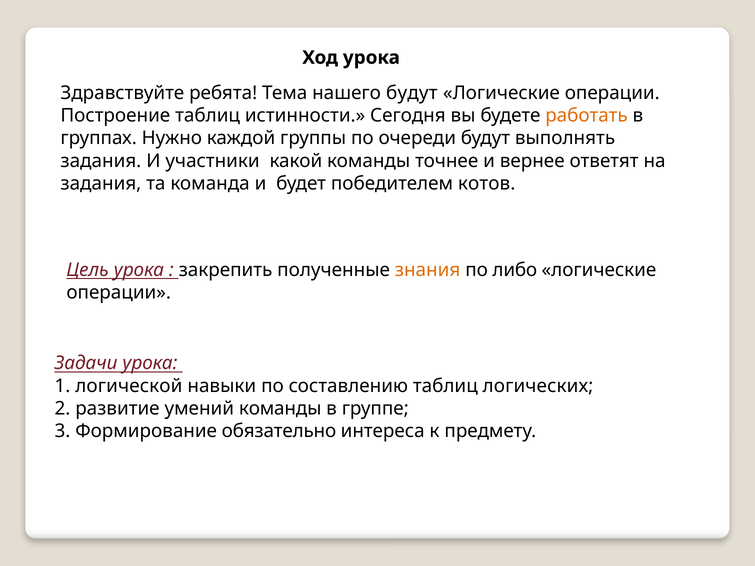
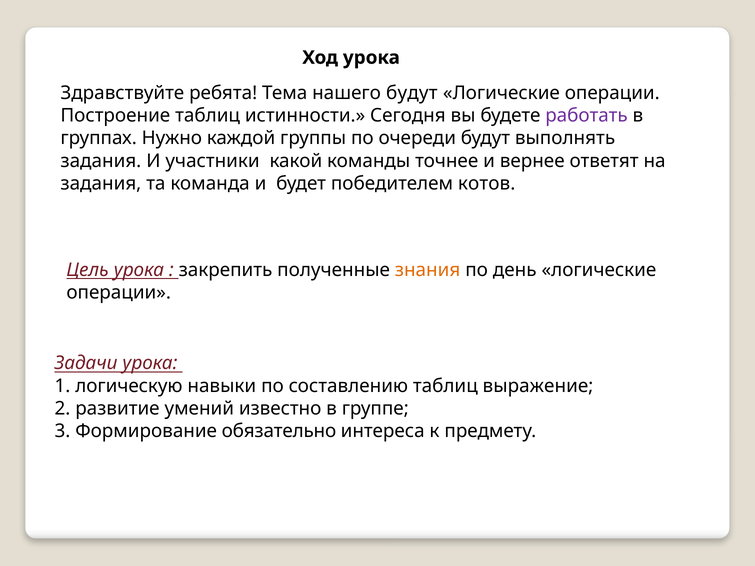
работать colour: orange -> purple (587, 116)
либо: либо -> день (515, 270)
логической: логической -> логическую (129, 386)
логических: логических -> выражение (538, 386)
умений команды: команды -> известно (280, 409)
